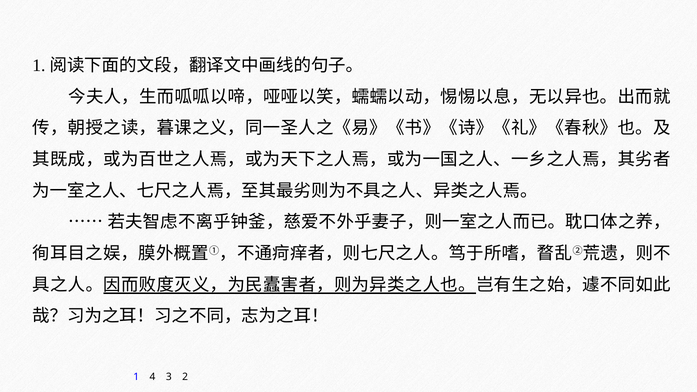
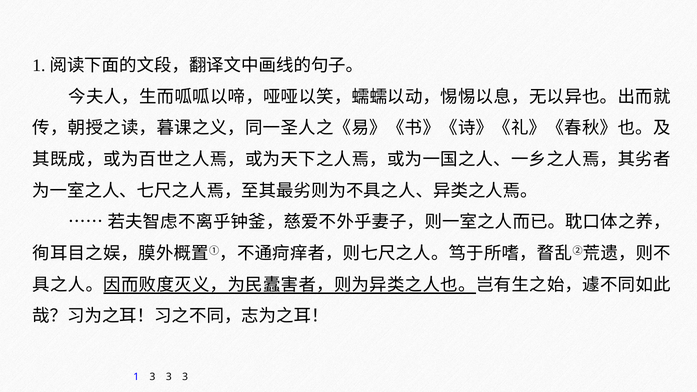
1 4: 4 -> 3 (152, 377)
2: 2 -> 3 (185, 377)
